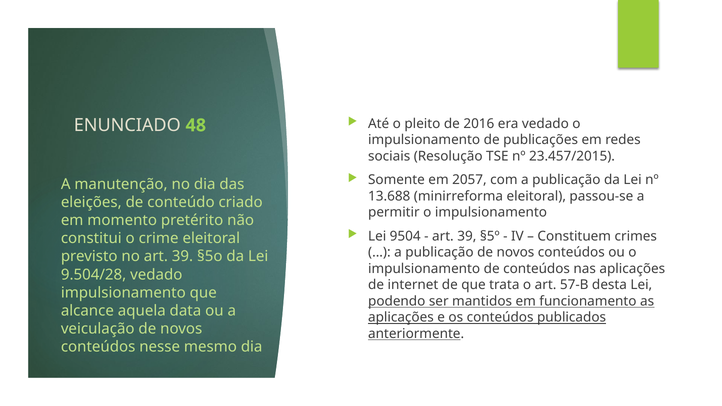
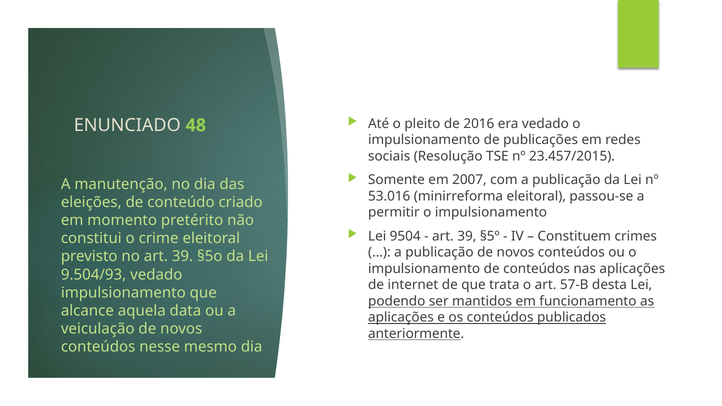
2057: 2057 -> 2007 (469, 180)
13.688: 13.688 -> 53.016 (389, 196)
9.504/28: 9.504/28 -> 9.504/93 (94, 275)
